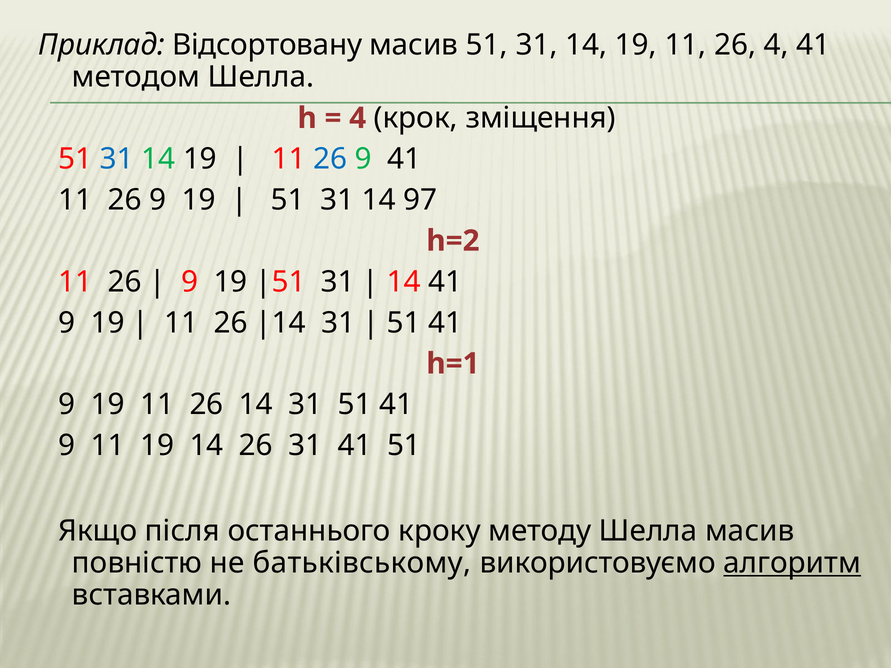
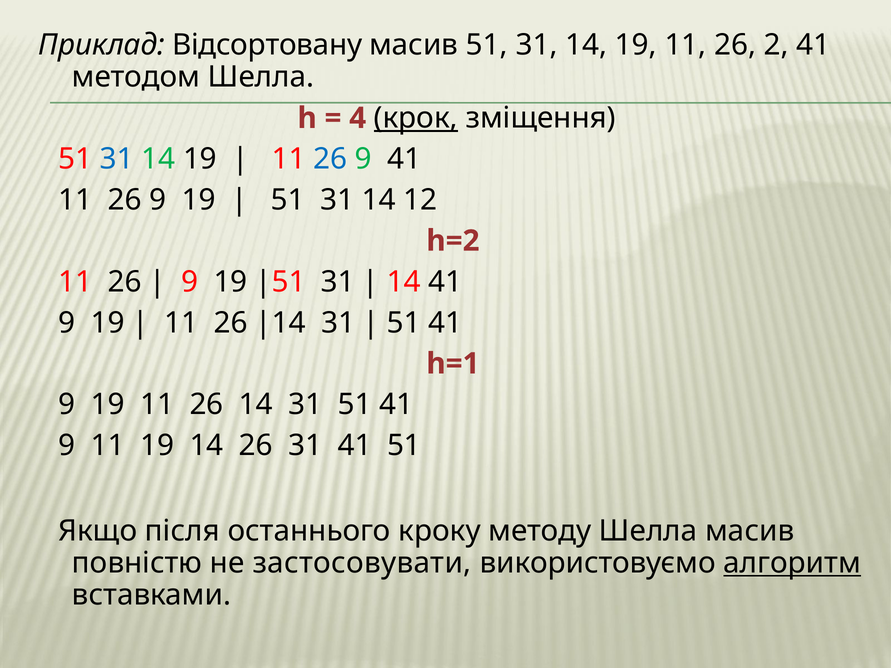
26 4: 4 -> 2 (776, 45)
крок underline: none -> present (416, 118)
97: 97 -> 12 (420, 200)
батьківському: батьківському -> застосовувати (362, 563)
